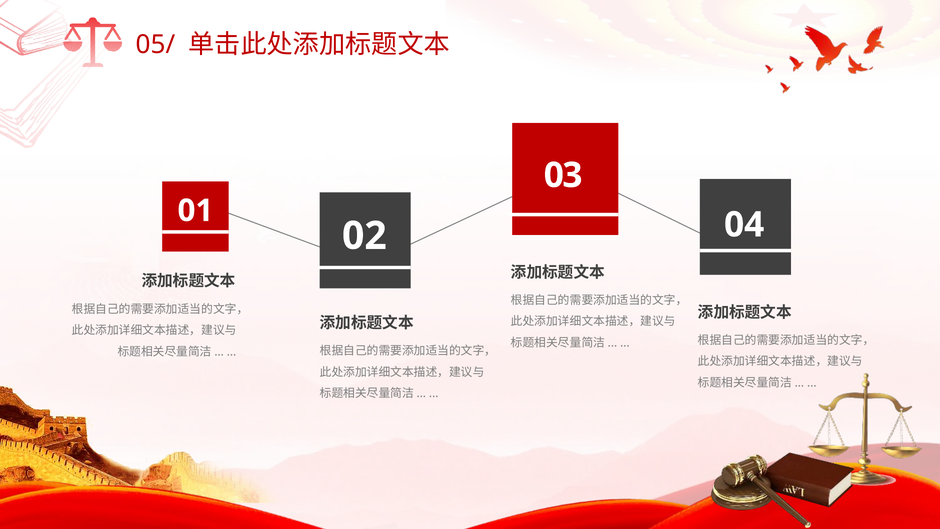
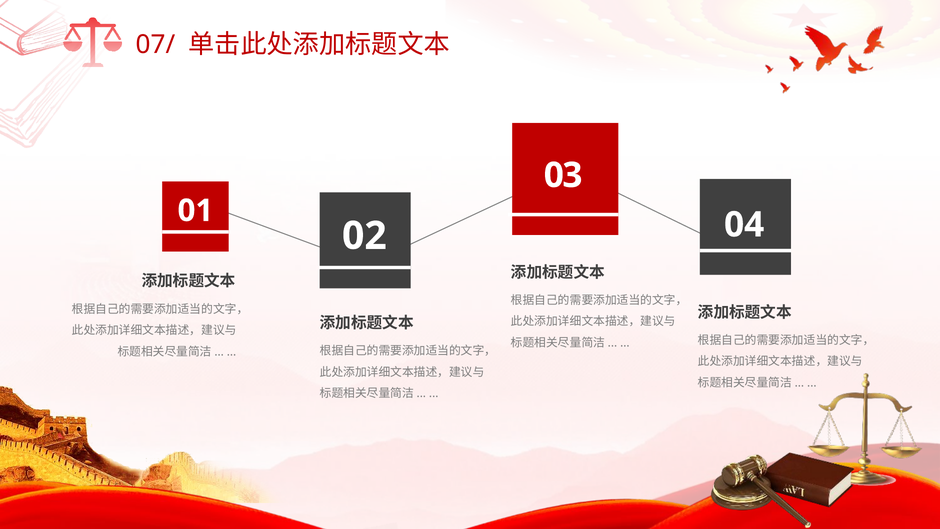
05/: 05/ -> 07/ (155, 45)
